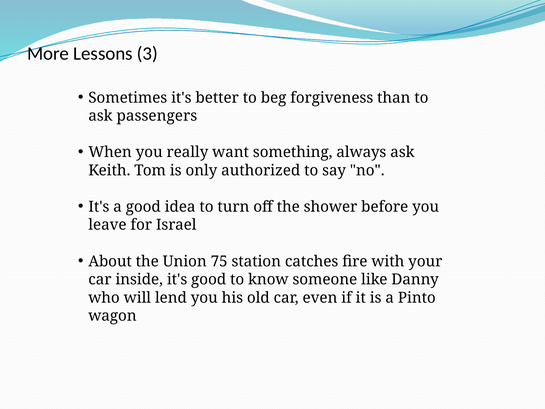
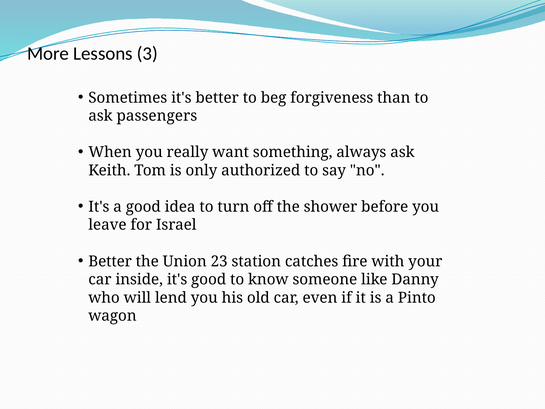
About: About -> Better (110, 261)
75: 75 -> 23 (219, 261)
